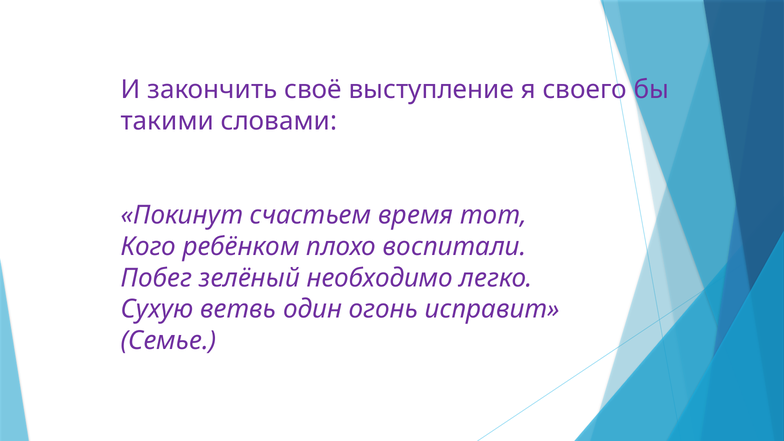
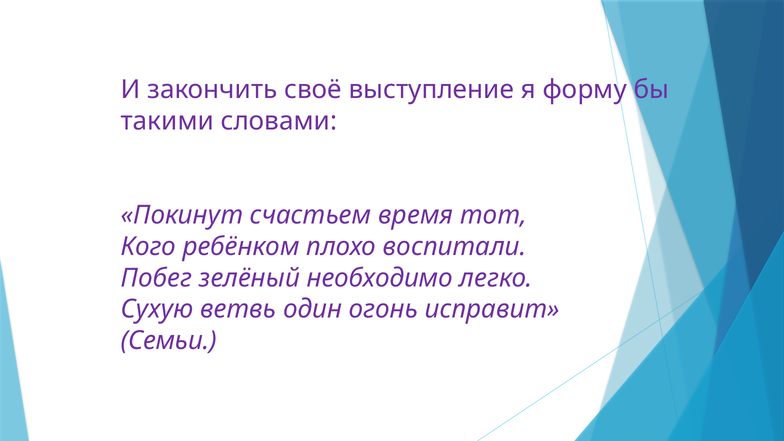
своего: своего -> форму (585, 90)
Семье: Семье -> Семьи (169, 341)
